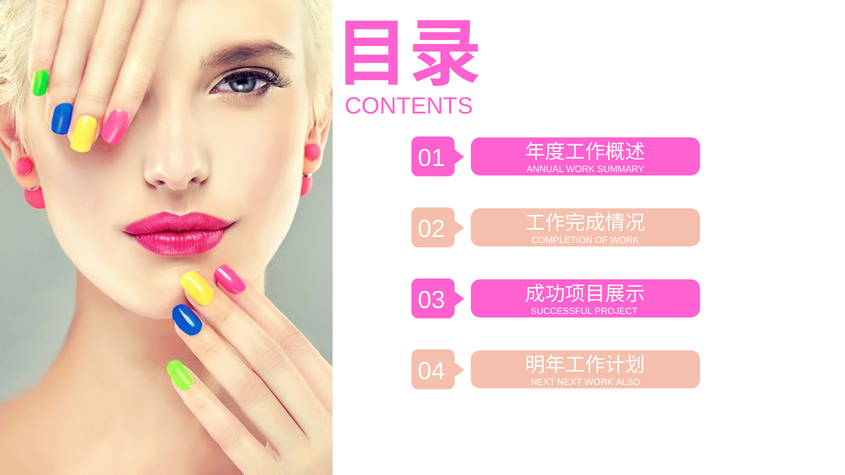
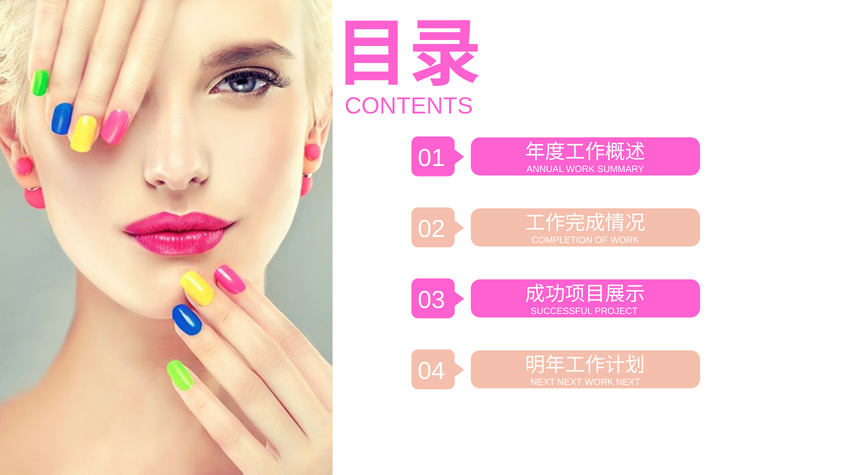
WORK ALSO: ALSO -> NEXT (628, 382)
